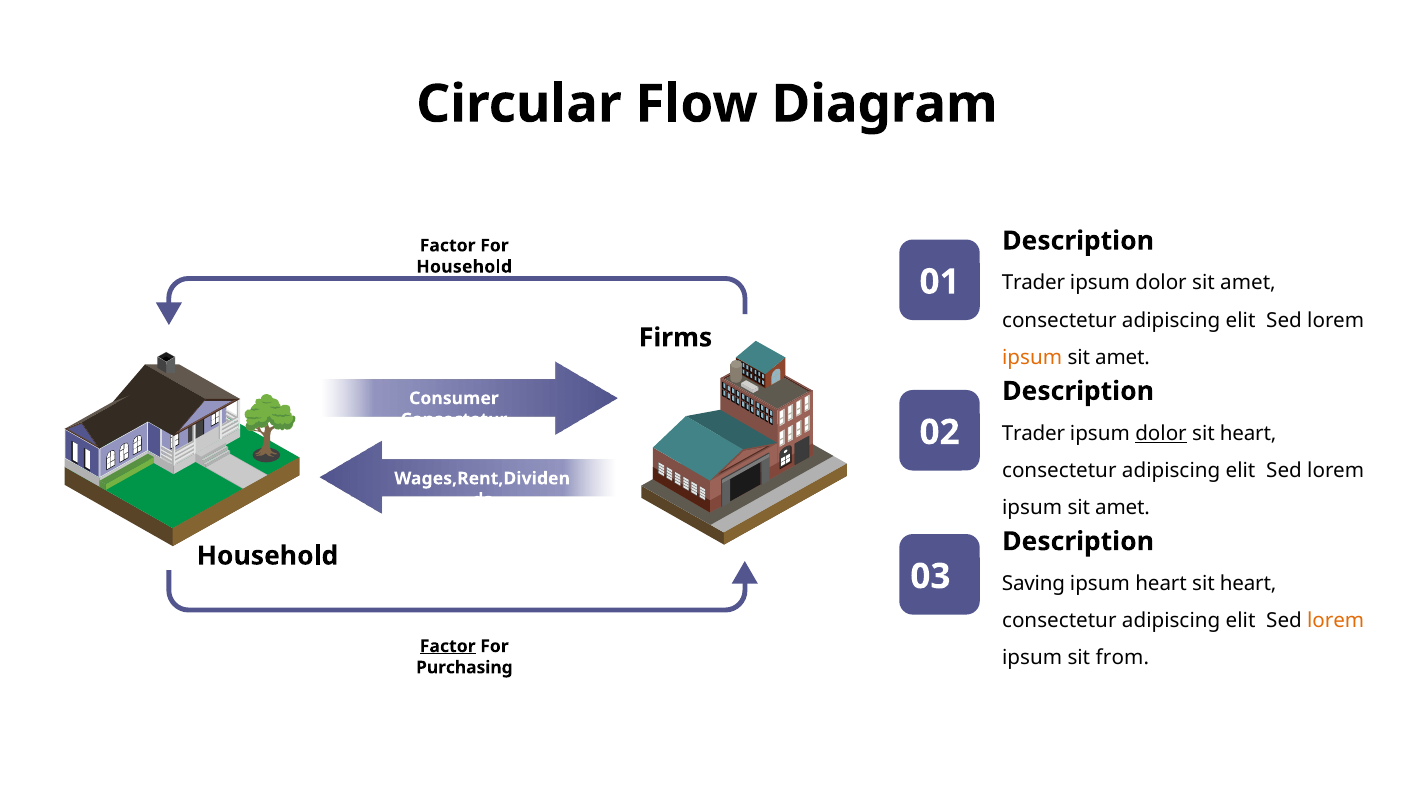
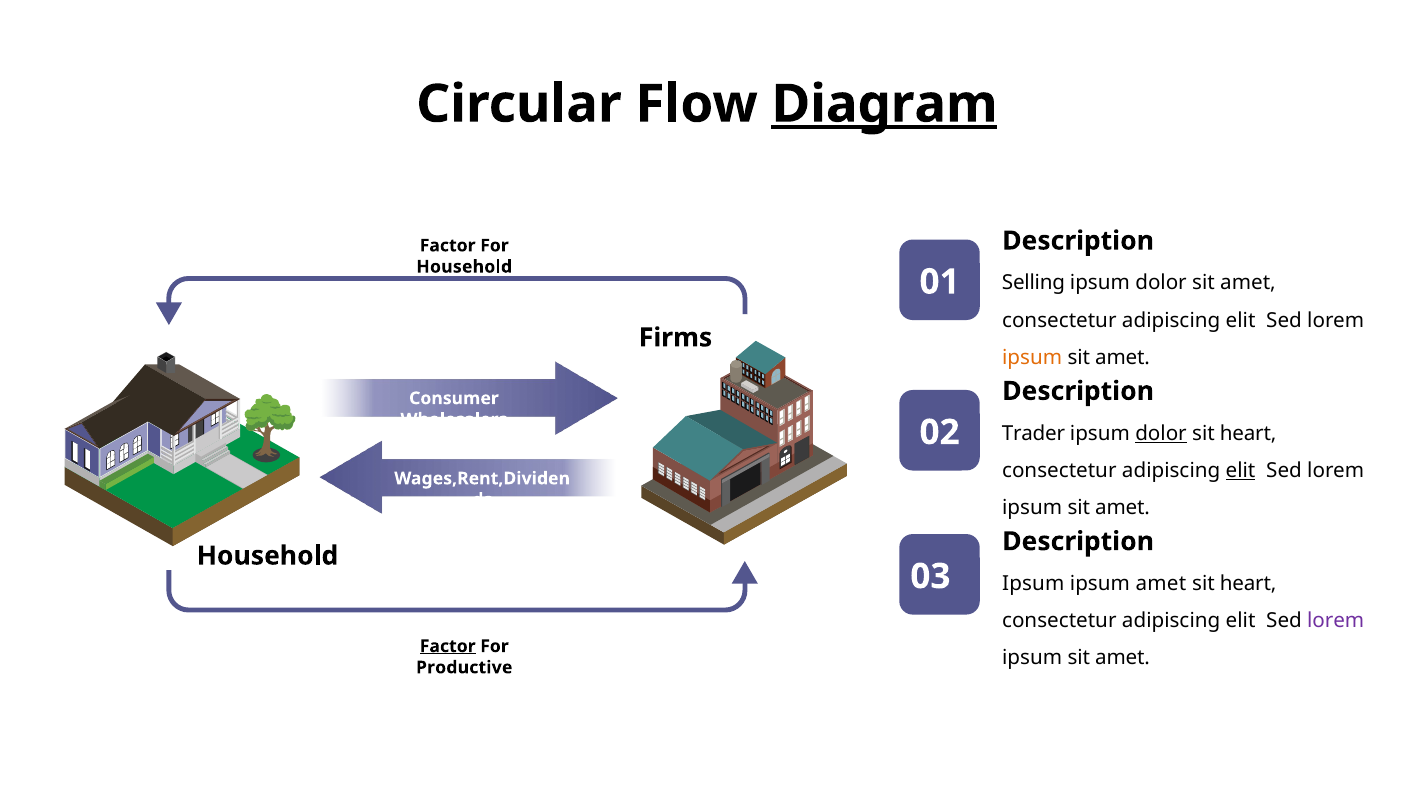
Diagram underline: none -> present (885, 104)
Trader: Trader -> Selling (1033, 283)
Consectetur: Consectetur -> Wholesalers (454, 419)
elit underline: none -> present (1241, 470)
Saving: Saving -> Ipsum (1033, 583)
ipsum heart: heart -> amet (1161, 583)
lorem colour: orange -> purple (1336, 620)
from: from -> amet (1123, 658)
Purchasing: Purchasing -> Productive (464, 667)
